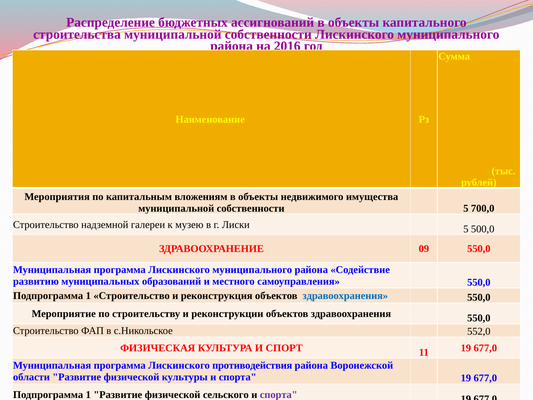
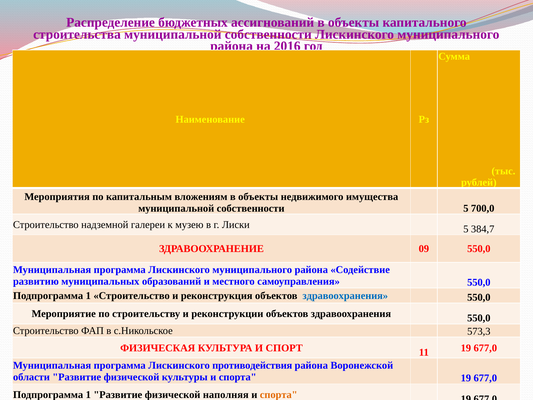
500,0: 500,0 -> 384,7 (483, 229)
552,0: 552,0 -> 573,3 (479, 331)
сельского: сельского -> наполняя (226, 394)
спорта colour: purple -> orange (279, 394)
